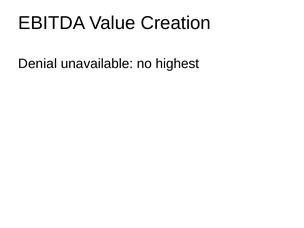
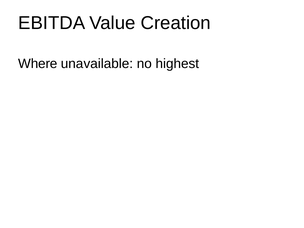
Denial: Denial -> Where (38, 64)
